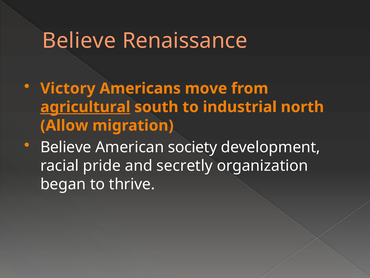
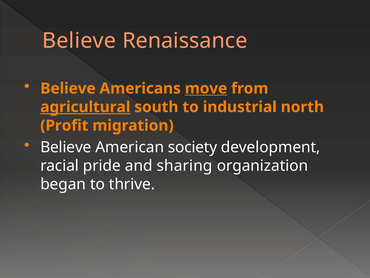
Victory: Victory -> Believe (68, 88)
move underline: none -> present (206, 88)
Allow: Allow -> Profit (64, 125)
secretly: secretly -> sharing (185, 165)
